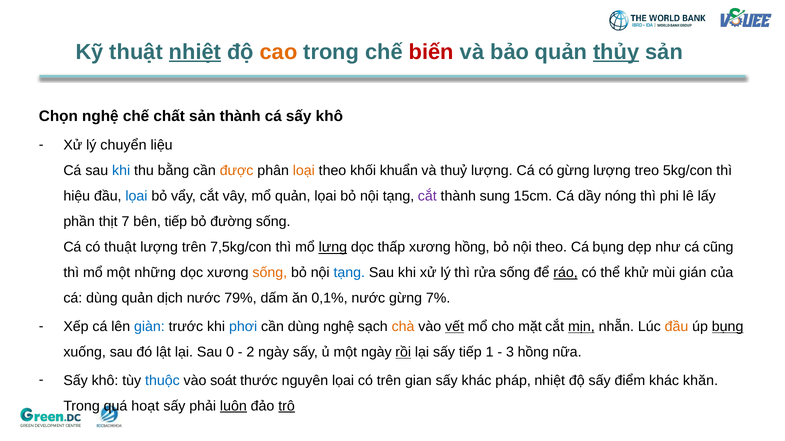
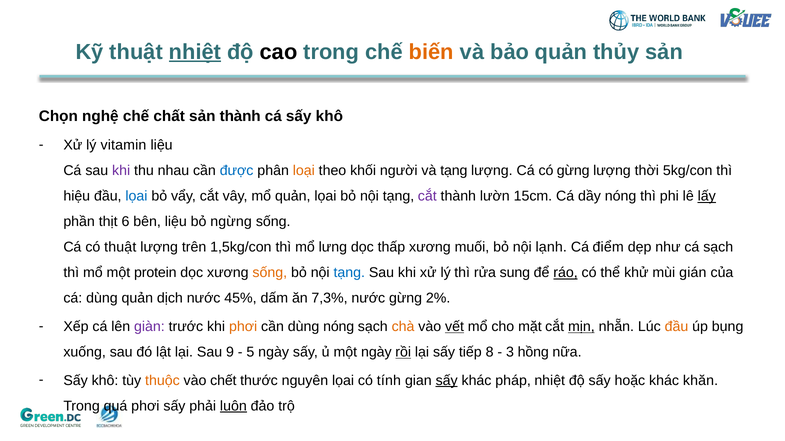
cao colour: orange -> black (279, 52)
biến colour: red -> orange (431, 52)
thủy underline: present -> none (616, 52)
chuyển: chuyển -> vitamin (123, 145)
khi colour: blue -> purple (121, 171)
bằng: bằng -> nhau (173, 171)
được colour: orange -> blue (237, 171)
khuẩn: khuẩn -> người (399, 171)
và thuỷ: thuỷ -> tạng (454, 171)
treo: treo -> thời (647, 171)
sung: sung -> lườn (495, 197)
lấy underline: none -> present (707, 197)
7: 7 -> 6 (125, 222)
bên tiếp: tiếp -> liệu (176, 222)
đường: đường -> ngừng (231, 222)
7,5kg/con: 7,5kg/con -> 1,5kg/con (241, 248)
lưng underline: present -> none (333, 248)
xương hồng: hồng -> muối (472, 248)
nội theo: theo -> lạnh (551, 248)
Cá bụng: bụng -> điểm (608, 248)
cá cũng: cũng -> sạch (718, 248)
những: những -> protein (155, 273)
rửa sống: sống -> sung (515, 273)
79%: 79% -> 45% (240, 299)
0,1%: 0,1% -> 7,3% (330, 299)
7%: 7% -> 2% (438, 299)
giàn colour: blue -> purple (149, 327)
phơi colour: blue -> orange (243, 327)
dùng nghệ: nghệ -> nóng (339, 327)
bụng underline: present -> none (728, 327)
0: 0 -> 9 (230, 353)
2: 2 -> 5 (250, 353)
1: 1 -> 8 (490, 353)
thuộc colour: blue -> orange (162, 381)
soát: soát -> chết (223, 381)
có trên: trên -> tính (389, 381)
sấy underline: none -> present (447, 381)
điểm: điểm -> hoặc (630, 381)
quá hoạt: hoạt -> phơi (145, 407)
trộ underline: present -> none (287, 407)
